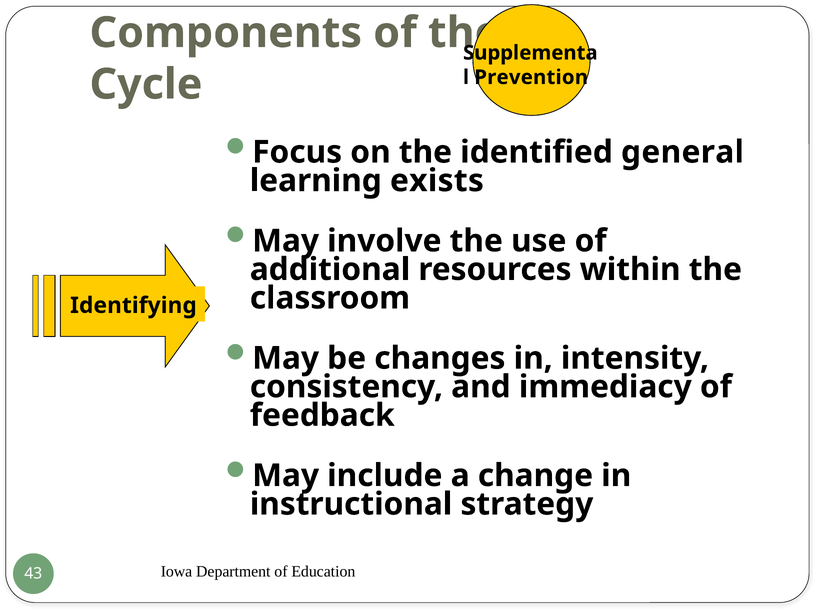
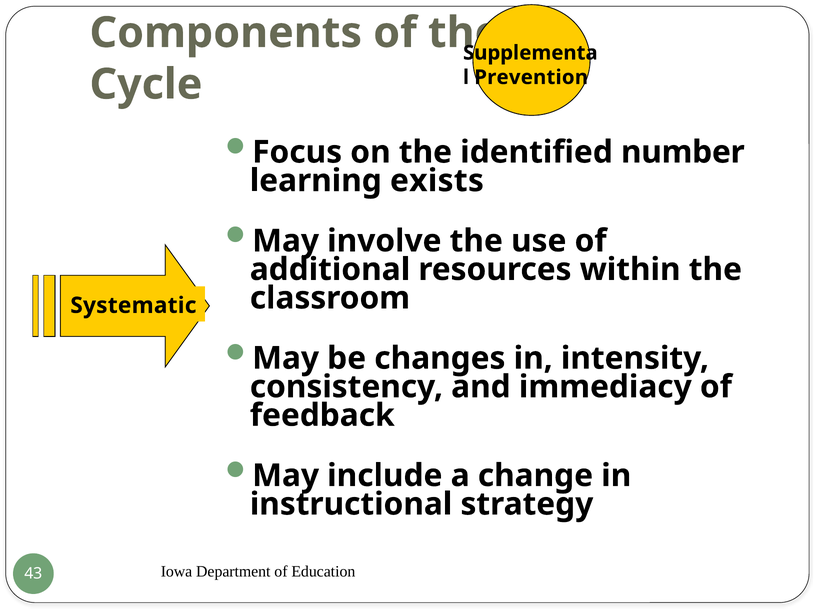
general: general -> number (683, 152)
Identifying: Identifying -> Systematic (133, 306)
